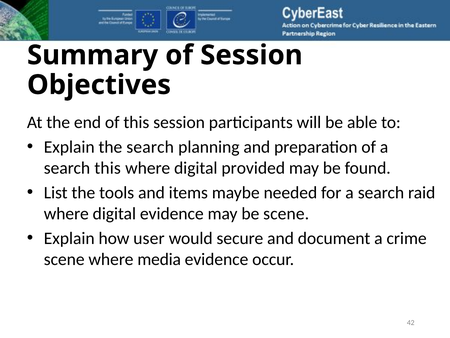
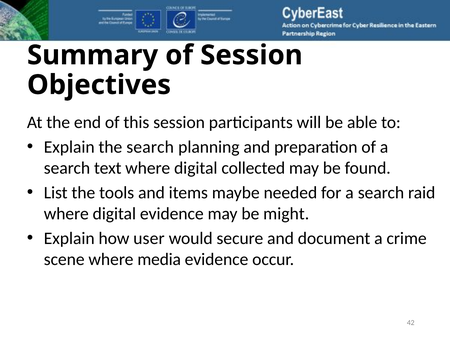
search this: this -> text (108, 168)
provided: provided -> collected (253, 168)
be scene: scene -> might (286, 213)
